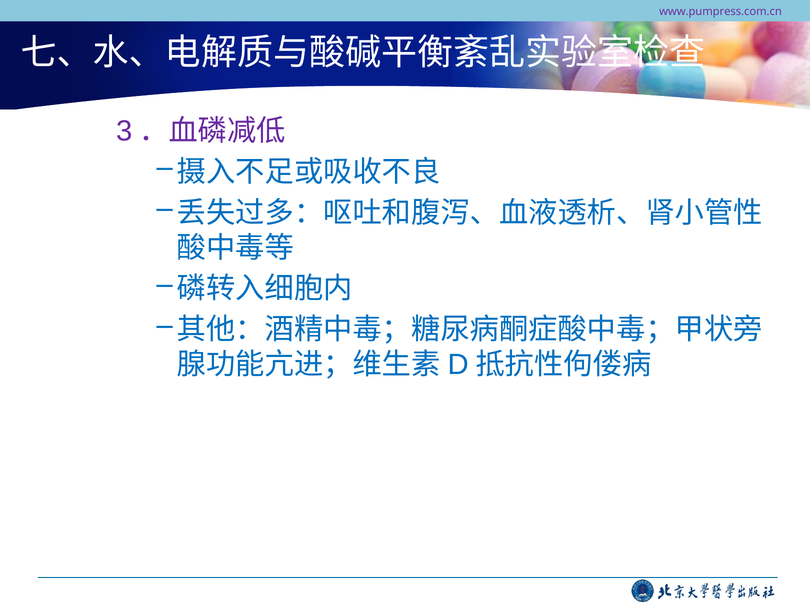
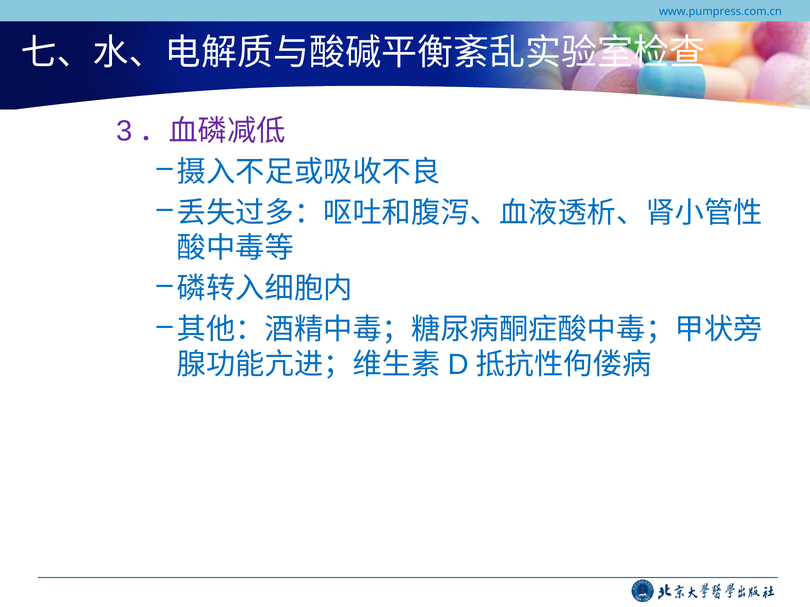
www.pumpress.com.cn colour: purple -> blue (721, 12)
